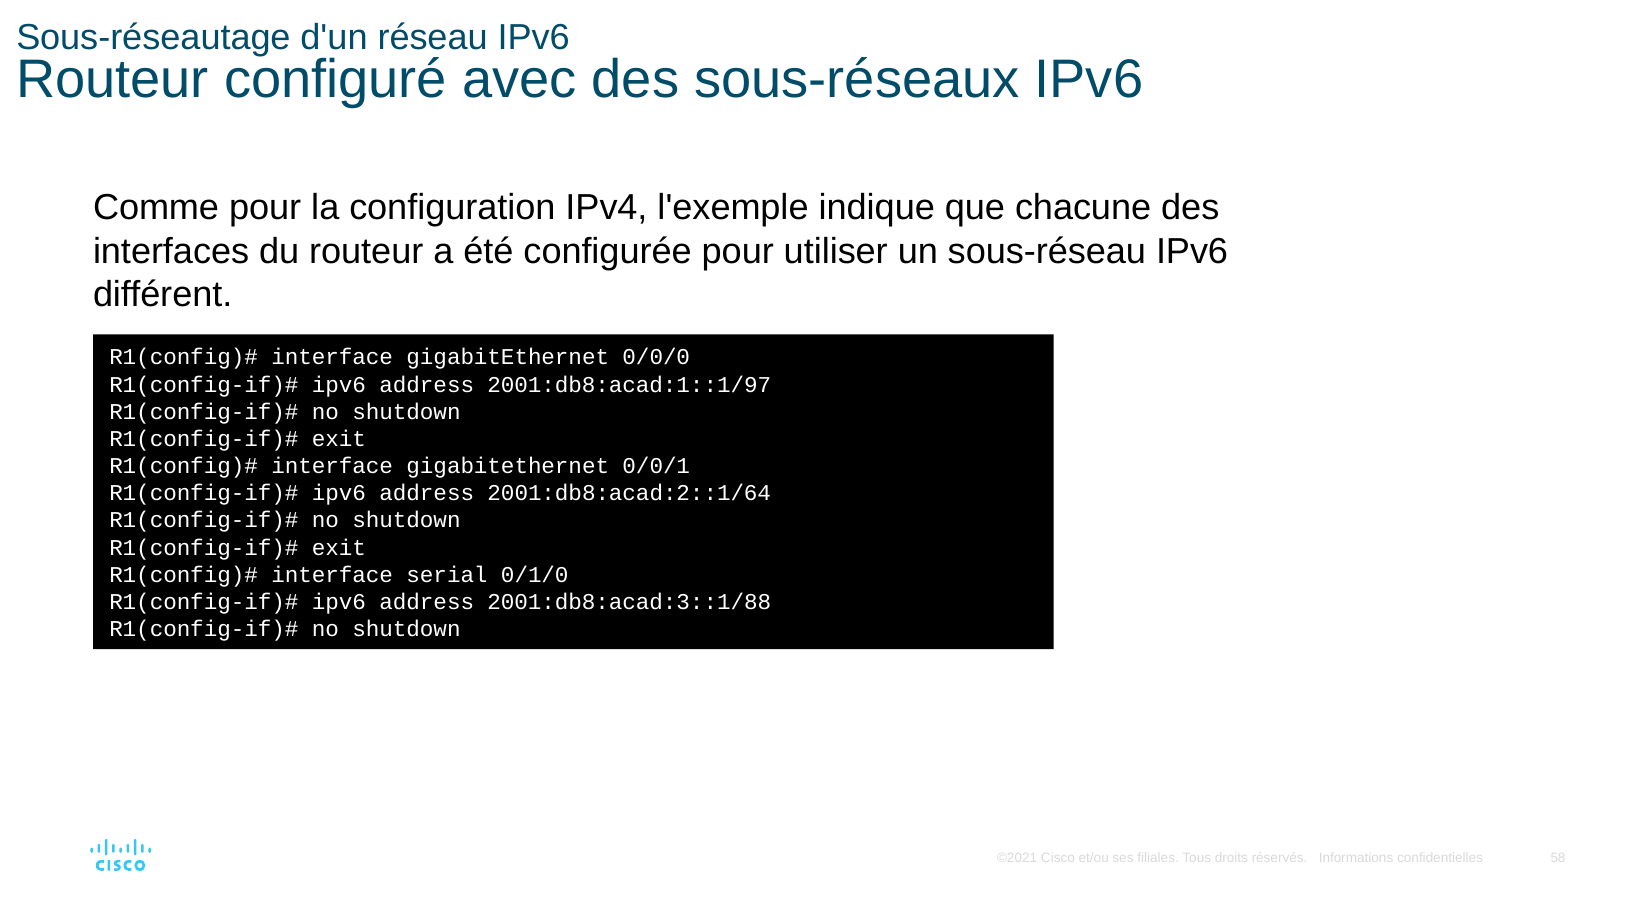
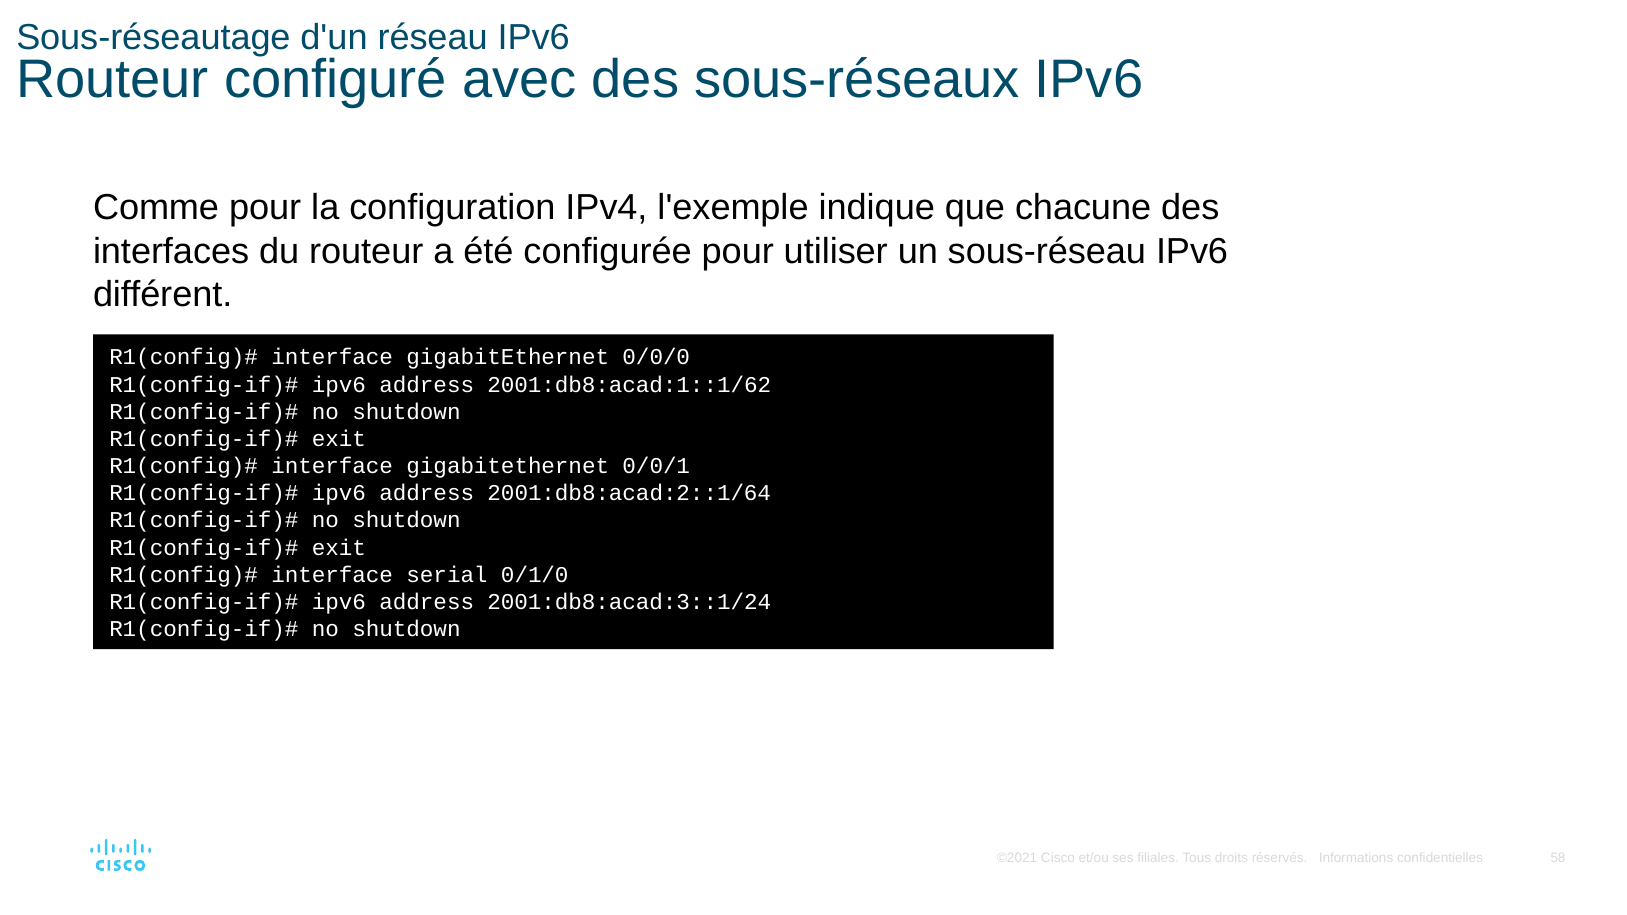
2001:db8:acad:1::1/97: 2001:db8:acad:1::1/97 -> 2001:db8:acad:1::1/62 (629, 385)
2001:db8:acad:3::1/88: 2001:db8:acad:3::1/88 -> 2001:db8:acad:3::1/24 (629, 602)
